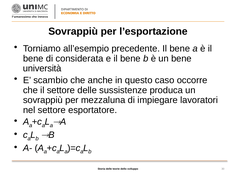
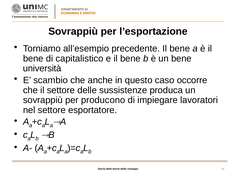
considerata: considerata -> capitalistico (79, 59)
mezzaluna: mezzaluna -> producono (103, 100)
